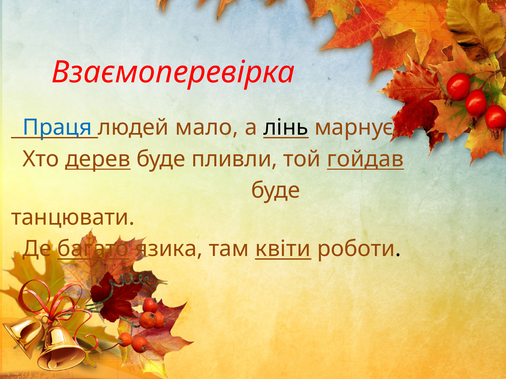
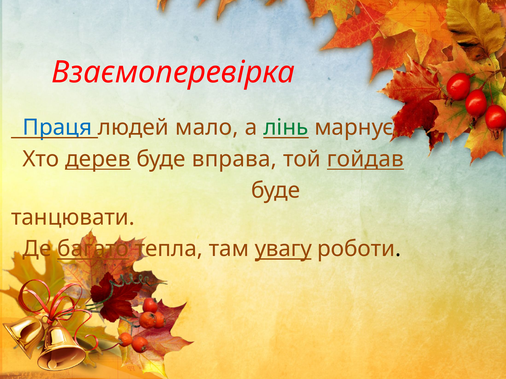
лінь colour: black -> green (286, 128)
пливли: пливли -> вправа (234, 159)
язика: язика -> тепла (169, 249)
квіти: квіти -> увагу (283, 249)
